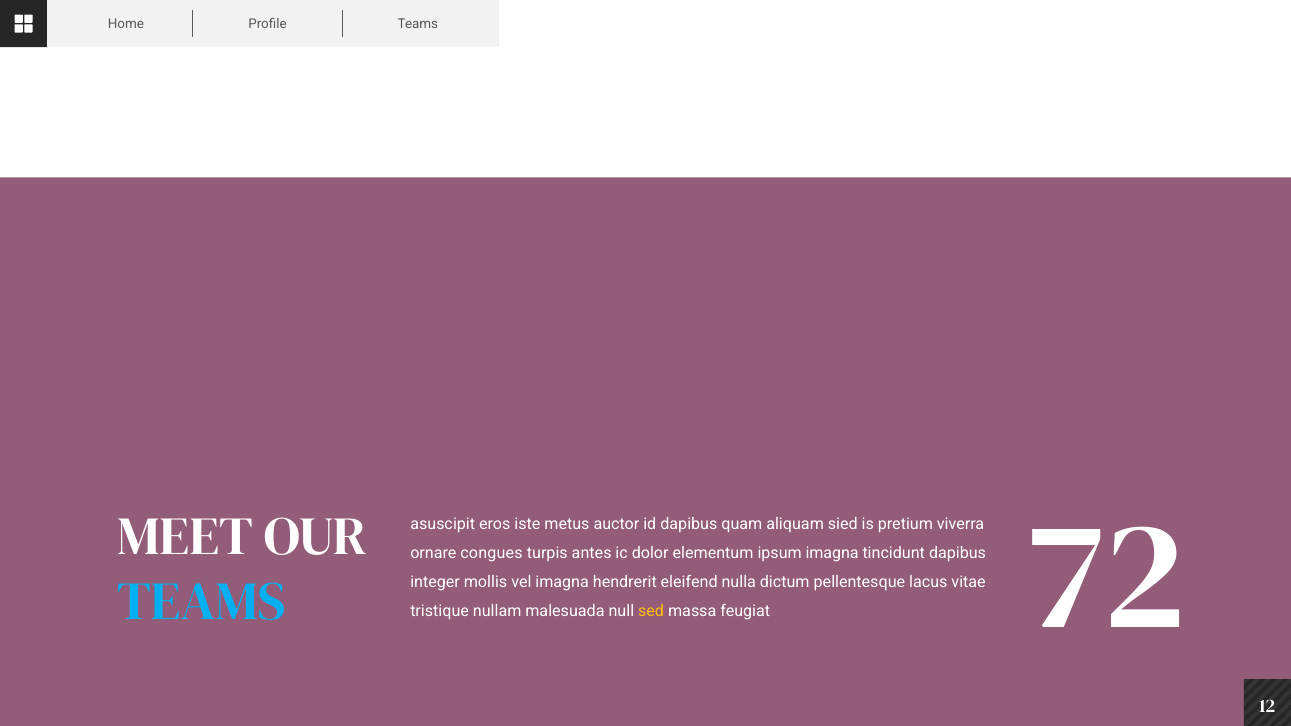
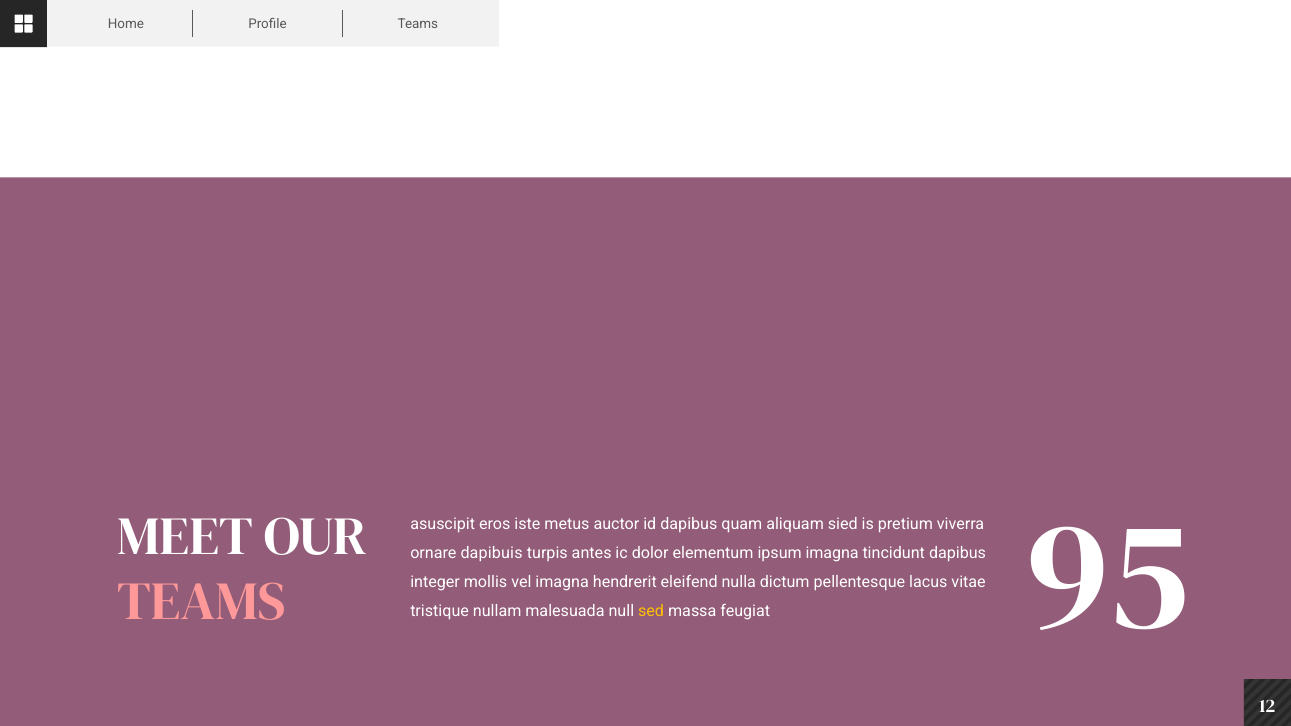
congues: congues -> dapibuis (492, 554)
TEAMS colour: light blue -> pink (201, 602)
72: 72 -> 95 (1108, 576)
